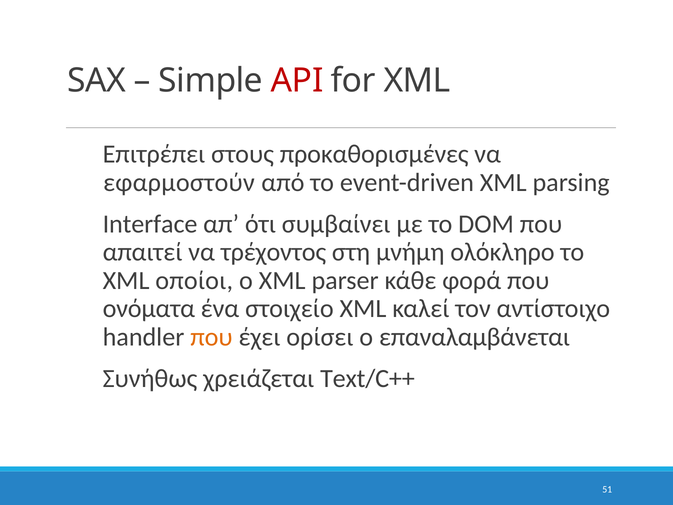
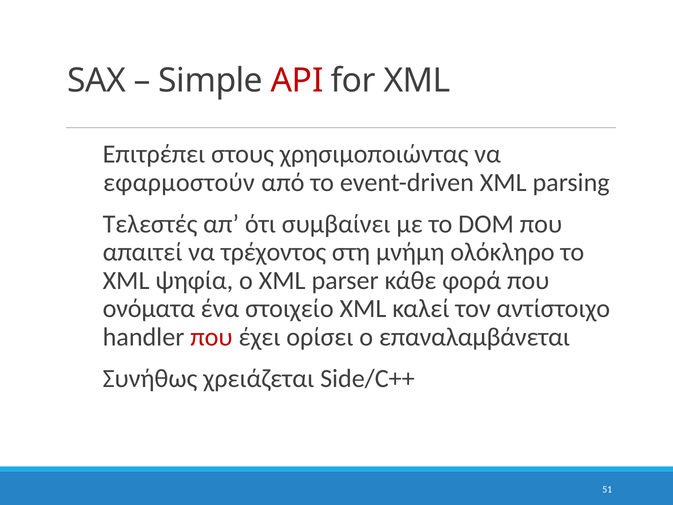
προκαθορισμένες: προκαθορισμένες -> χρησιμοποιώντας (374, 154)
Interface: Interface -> Τελεστές (150, 224)
οποίοι: οποίοι -> ψηφία (194, 280)
που colour: orange -> red (211, 337)
Text/C++: Text/C++ -> Side/C++ (367, 378)
